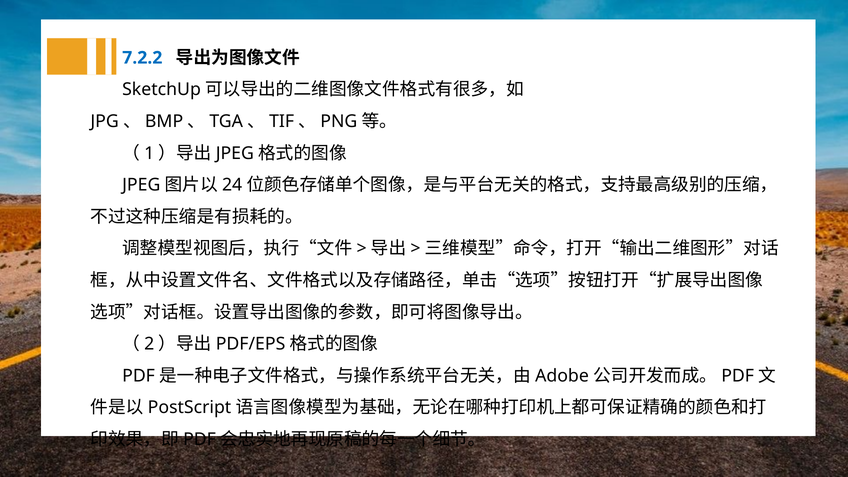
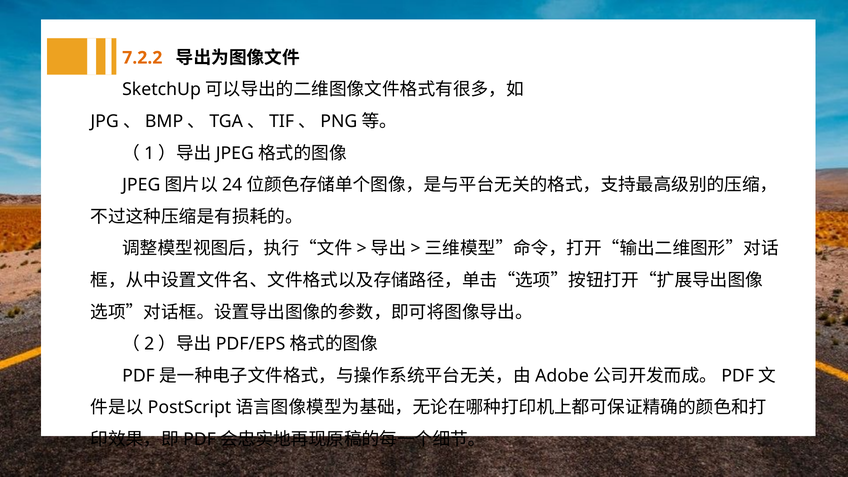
7.2.2 colour: blue -> orange (142, 58)
